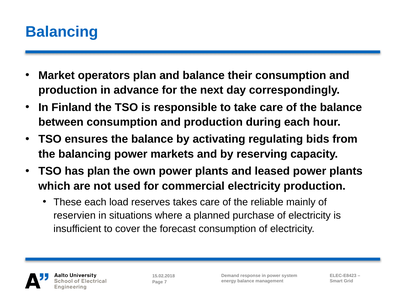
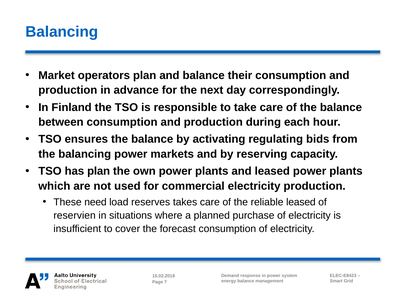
These each: each -> need (95, 202)
reliable mainly: mainly -> leased (301, 202)
